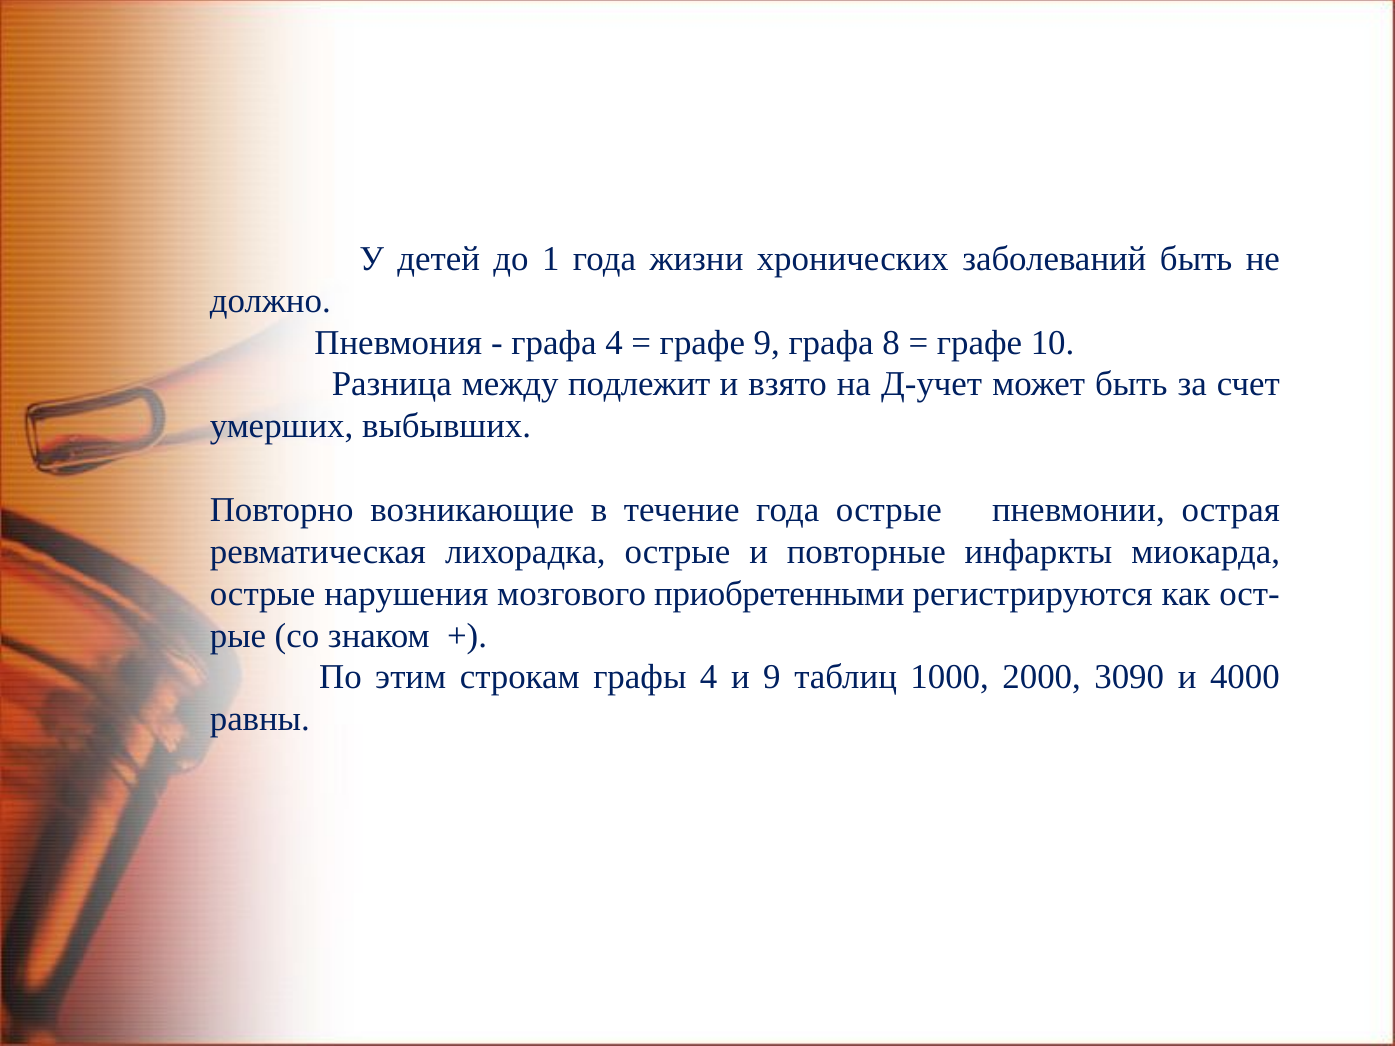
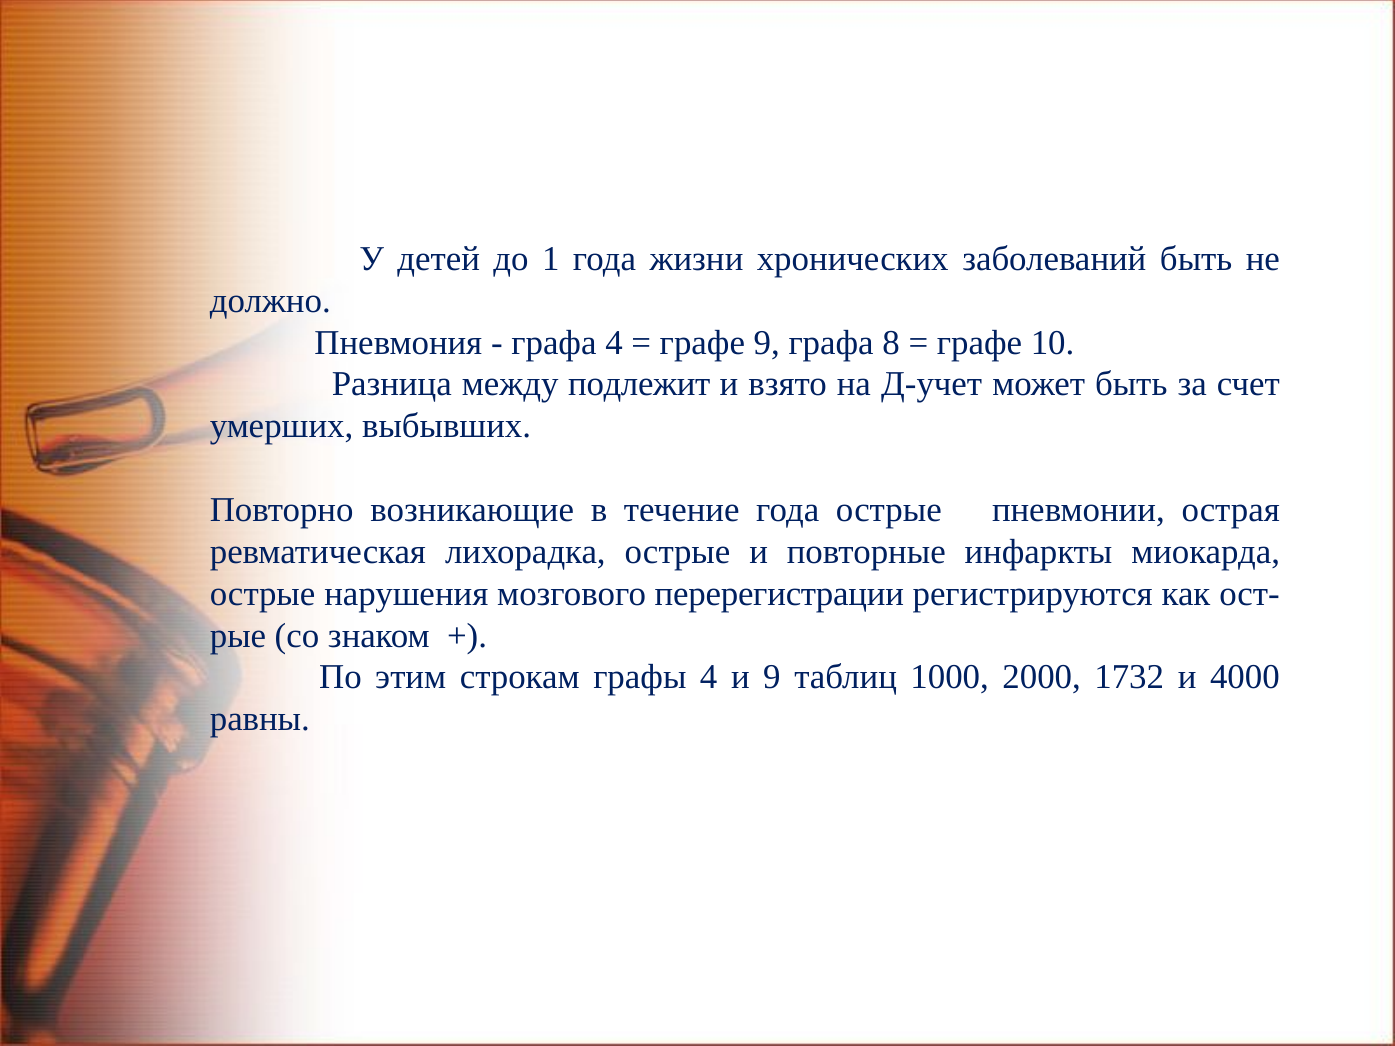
приобретенными: приобретенными -> перерегистрации (779, 594)
3090: 3090 -> 1732 (1129, 678)
